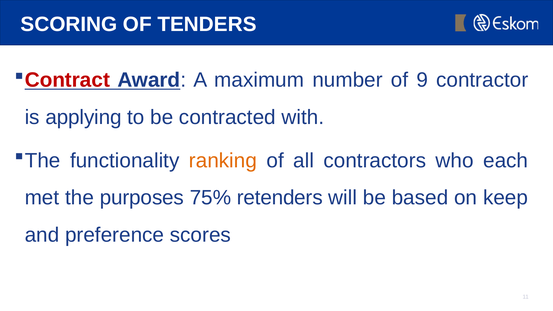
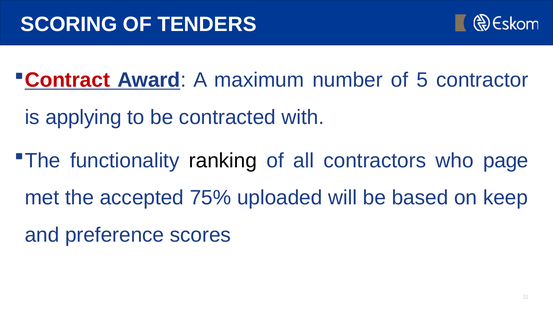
9: 9 -> 5 (422, 80)
ranking colour: orange -> black (223, 161)
each: each -> page (506, 161)
purposes: purposes -> accepted (142, 198)
retenders: retenders -> uploaded (280, 198)
